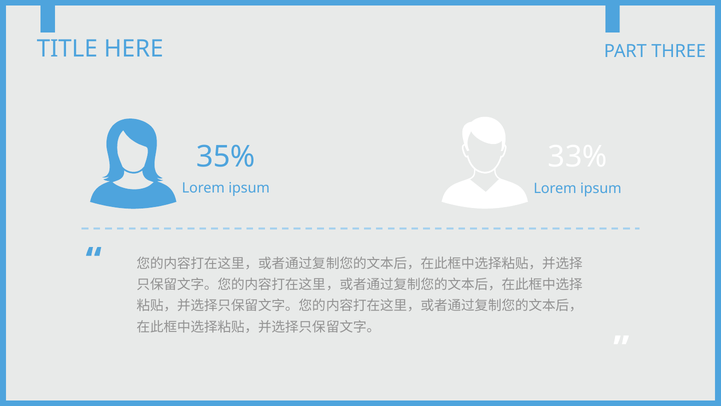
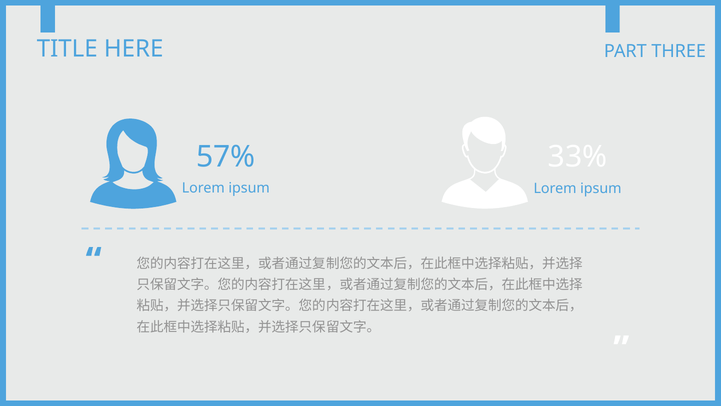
35%: 35% -> 57% (226, 157)
